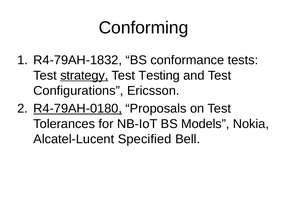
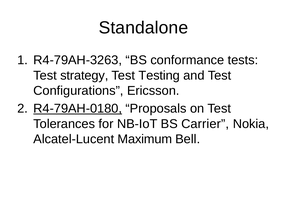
Conforming: Conforming -> Standalone (143, 28)
R4-79AH-1832: R4-79AH-1832 -> R4-79AH-3263 (78, 60)
strategy underline: present -> none (84, 76)
Models: Models -> Carrier (205, 124)
Specified: Specified -> Maximum (145, 139)
